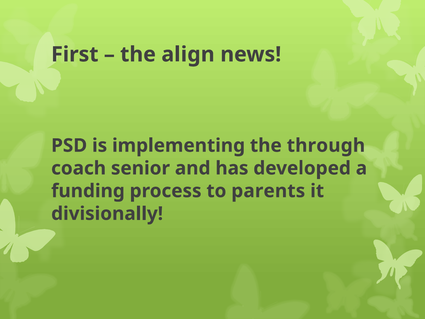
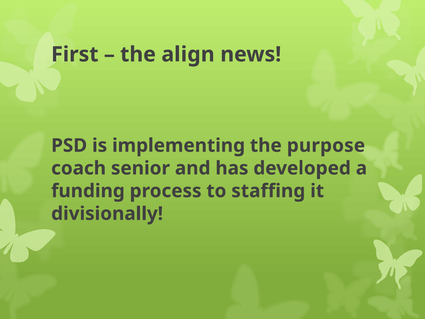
through: through -> purpose (326, 145)
parents: parents -> staffing (268, 191)
